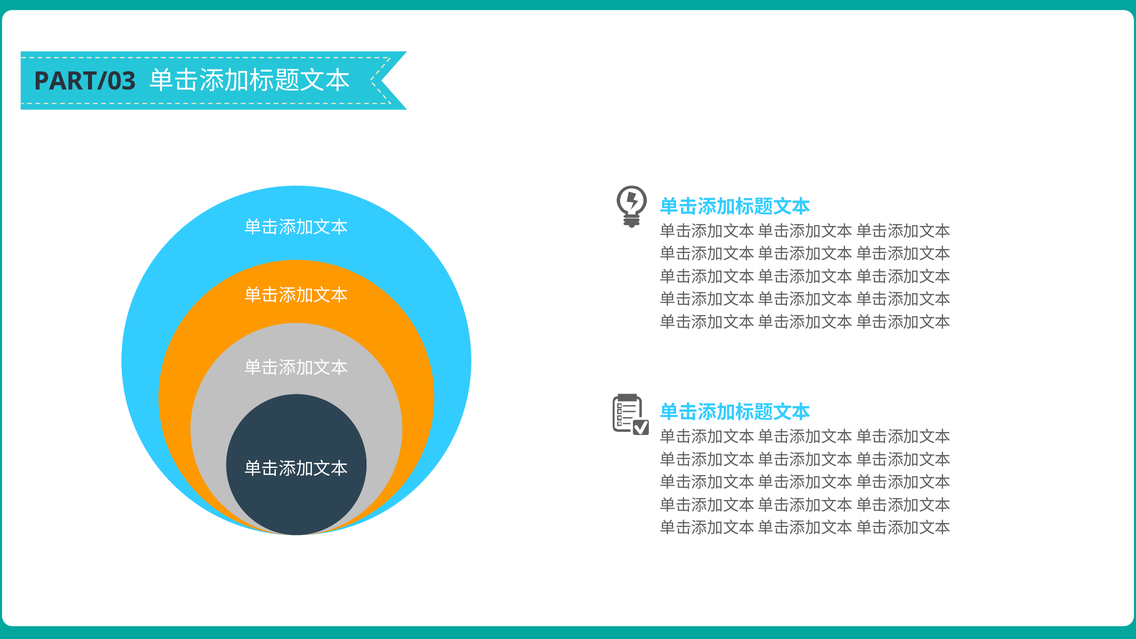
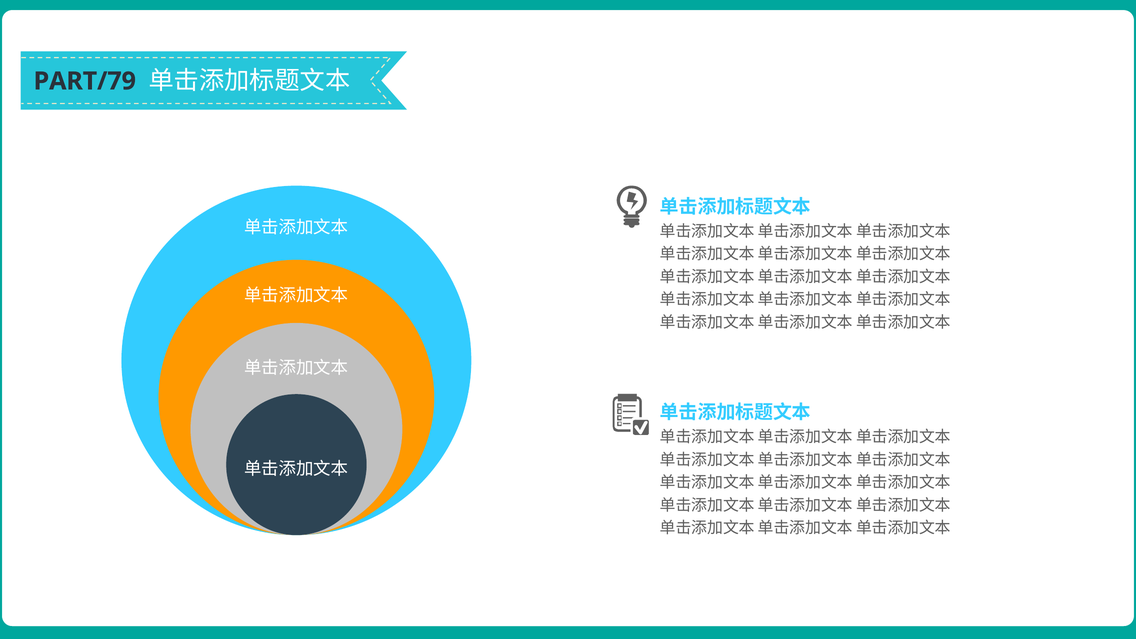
PART/03: PART/03 -> PART/79 (85, 81)
